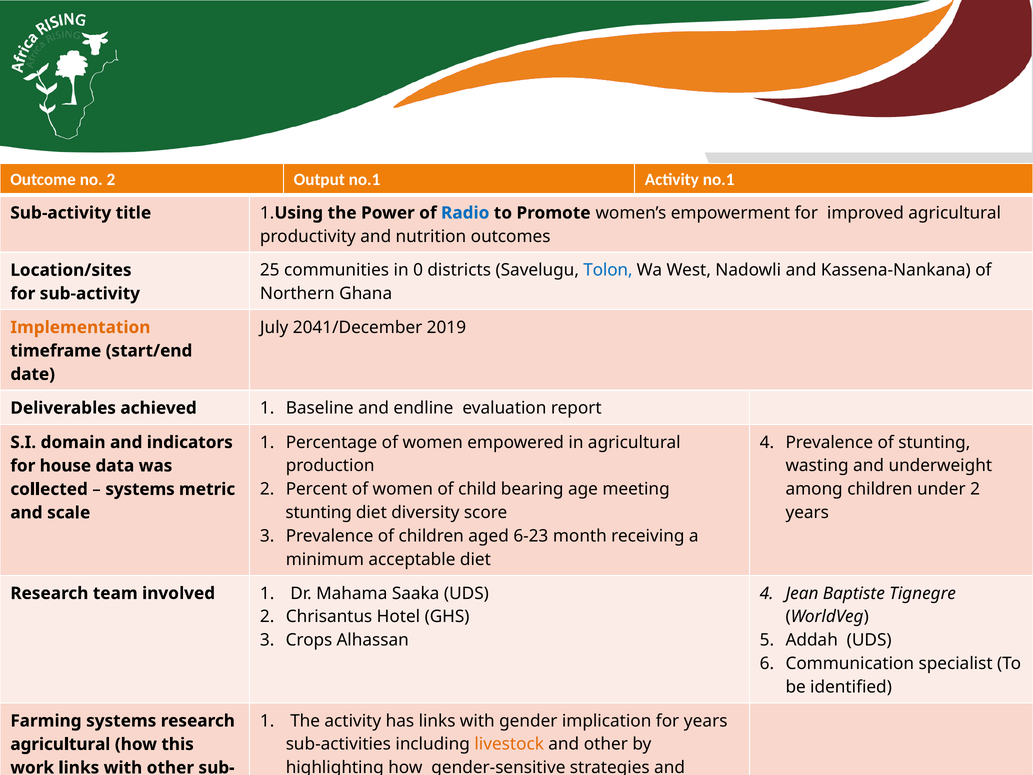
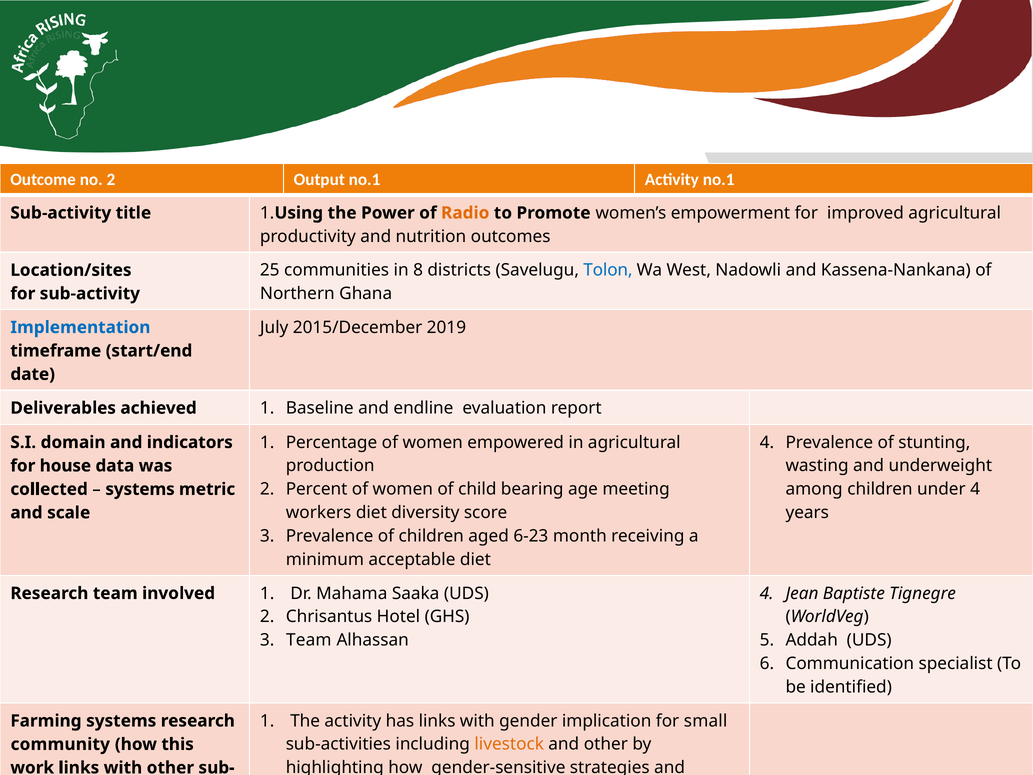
Radio colour: blue -> orange (465, 213)
0: 0 -> 8 (418, 270)
2041/December: 2041/December -> 2015/December (358, 327)
Implementation colour: orange -> blue (80, 327)
under 2: 2 -> 4 (975, 489)
stunting: stunting -> workers (319, 512)
Crops: Crops -> Team (309, 640)
for years: years -> small (706, 721)
agricultural: agricultural -> community (60, 744)
